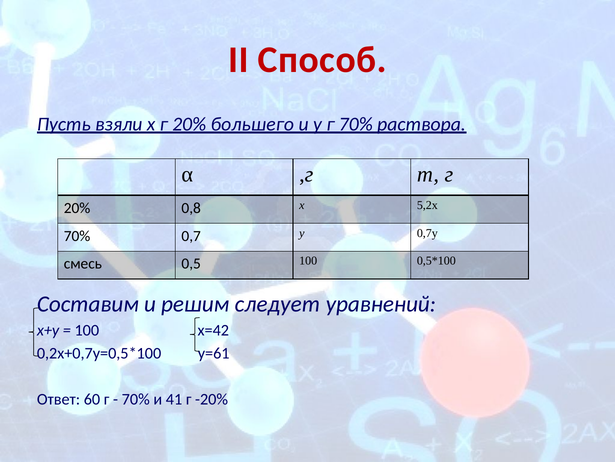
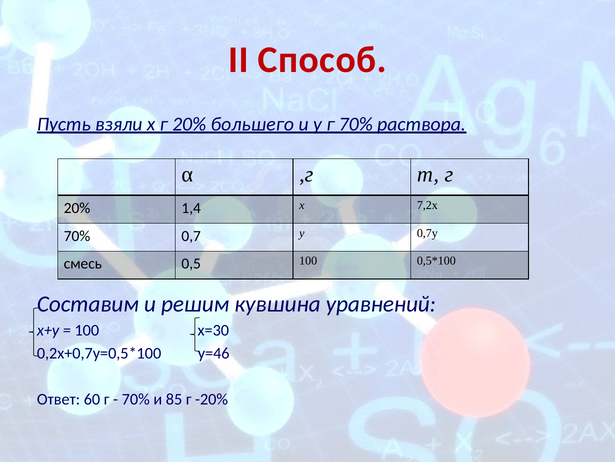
0,8: 0,8 -> 1,4 (191, 208)
5,2х: 5,2х -> 7,2х (427, 205)
следует: следует -> кувшина (278, 304)
х=42: х=42 -> х=30 (213, 330)
у=61: у=61 -> у=46 (214, 353)
41: 41 -> 85 (174, 399)
